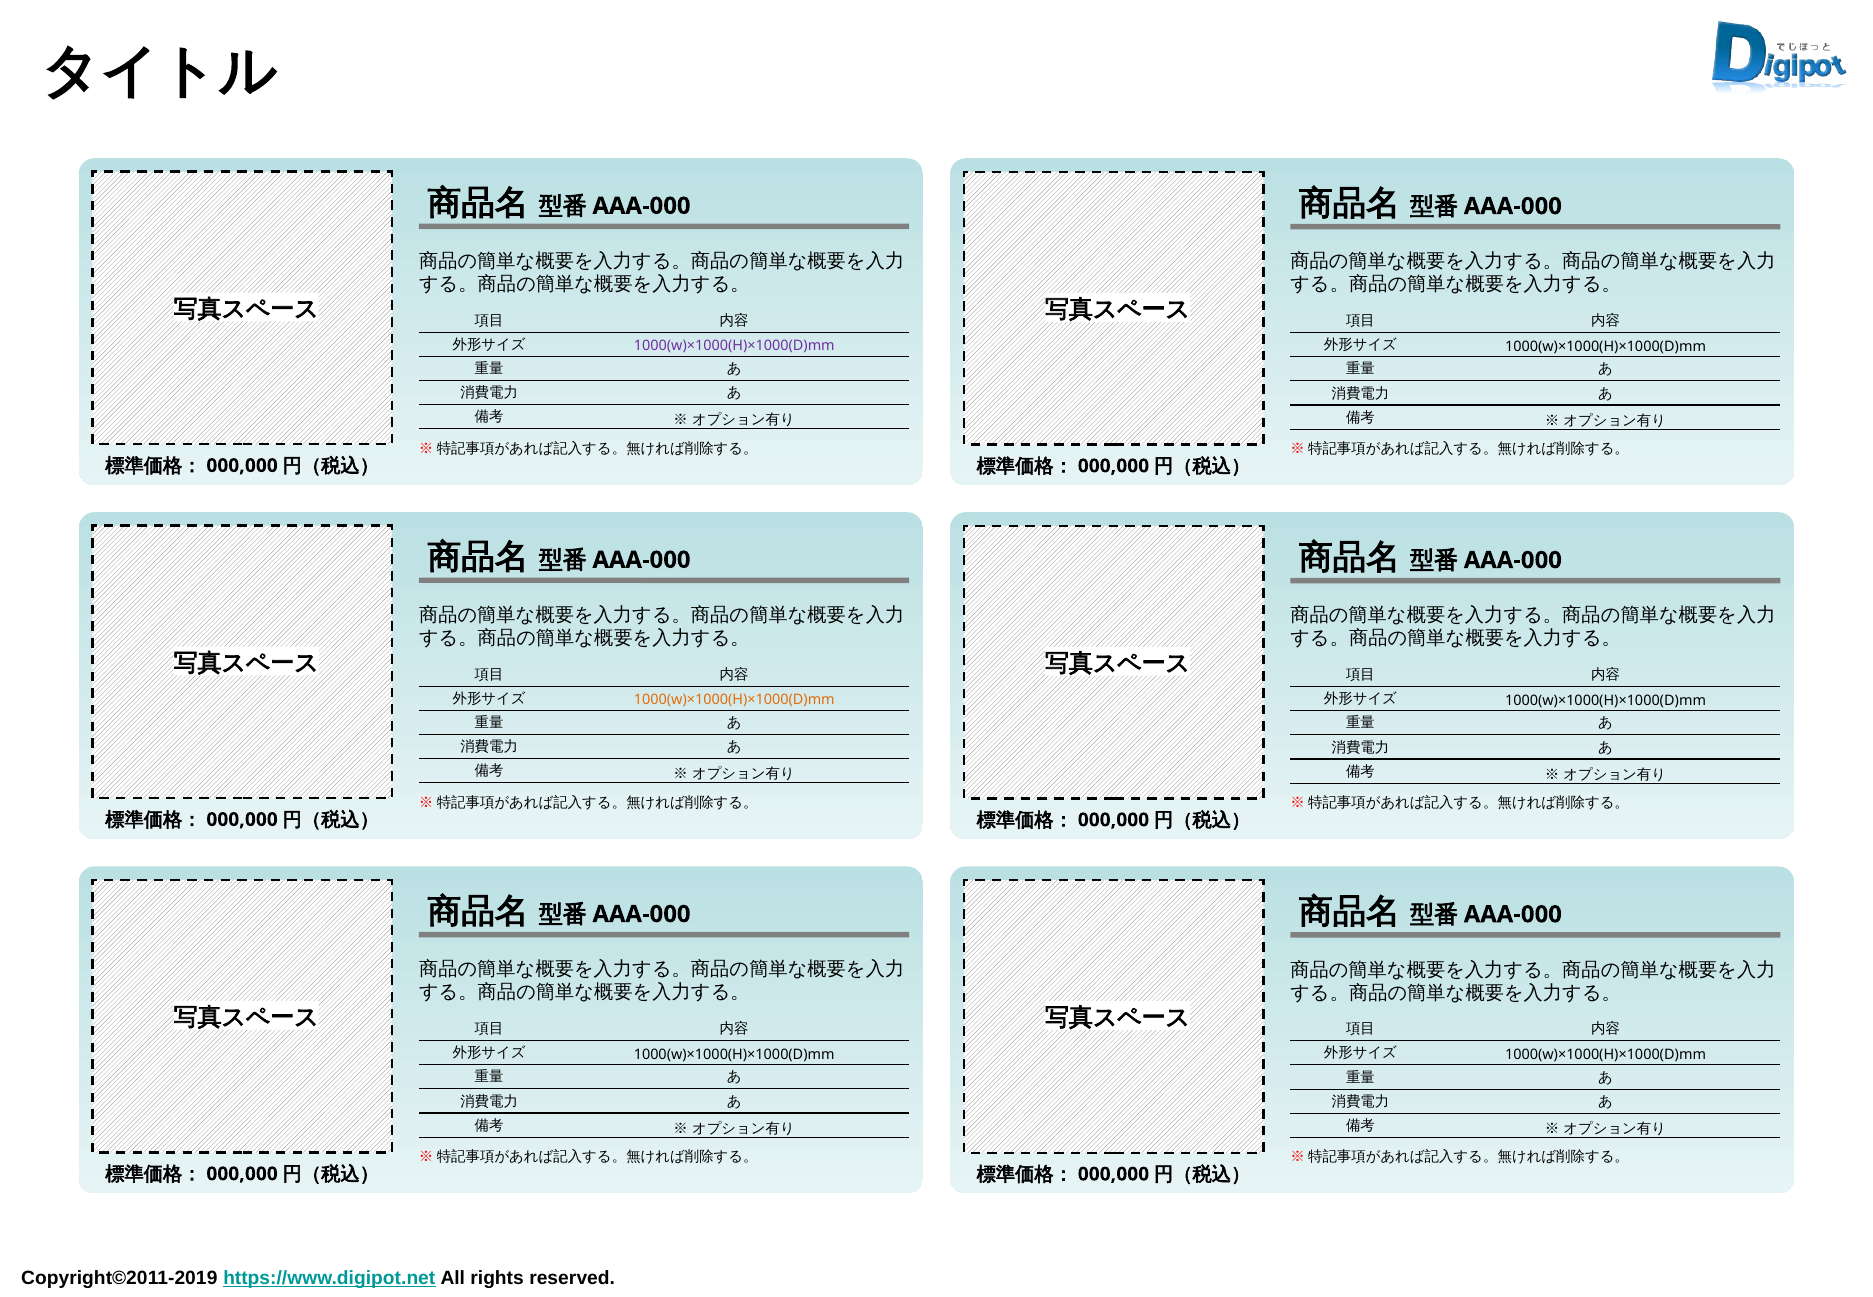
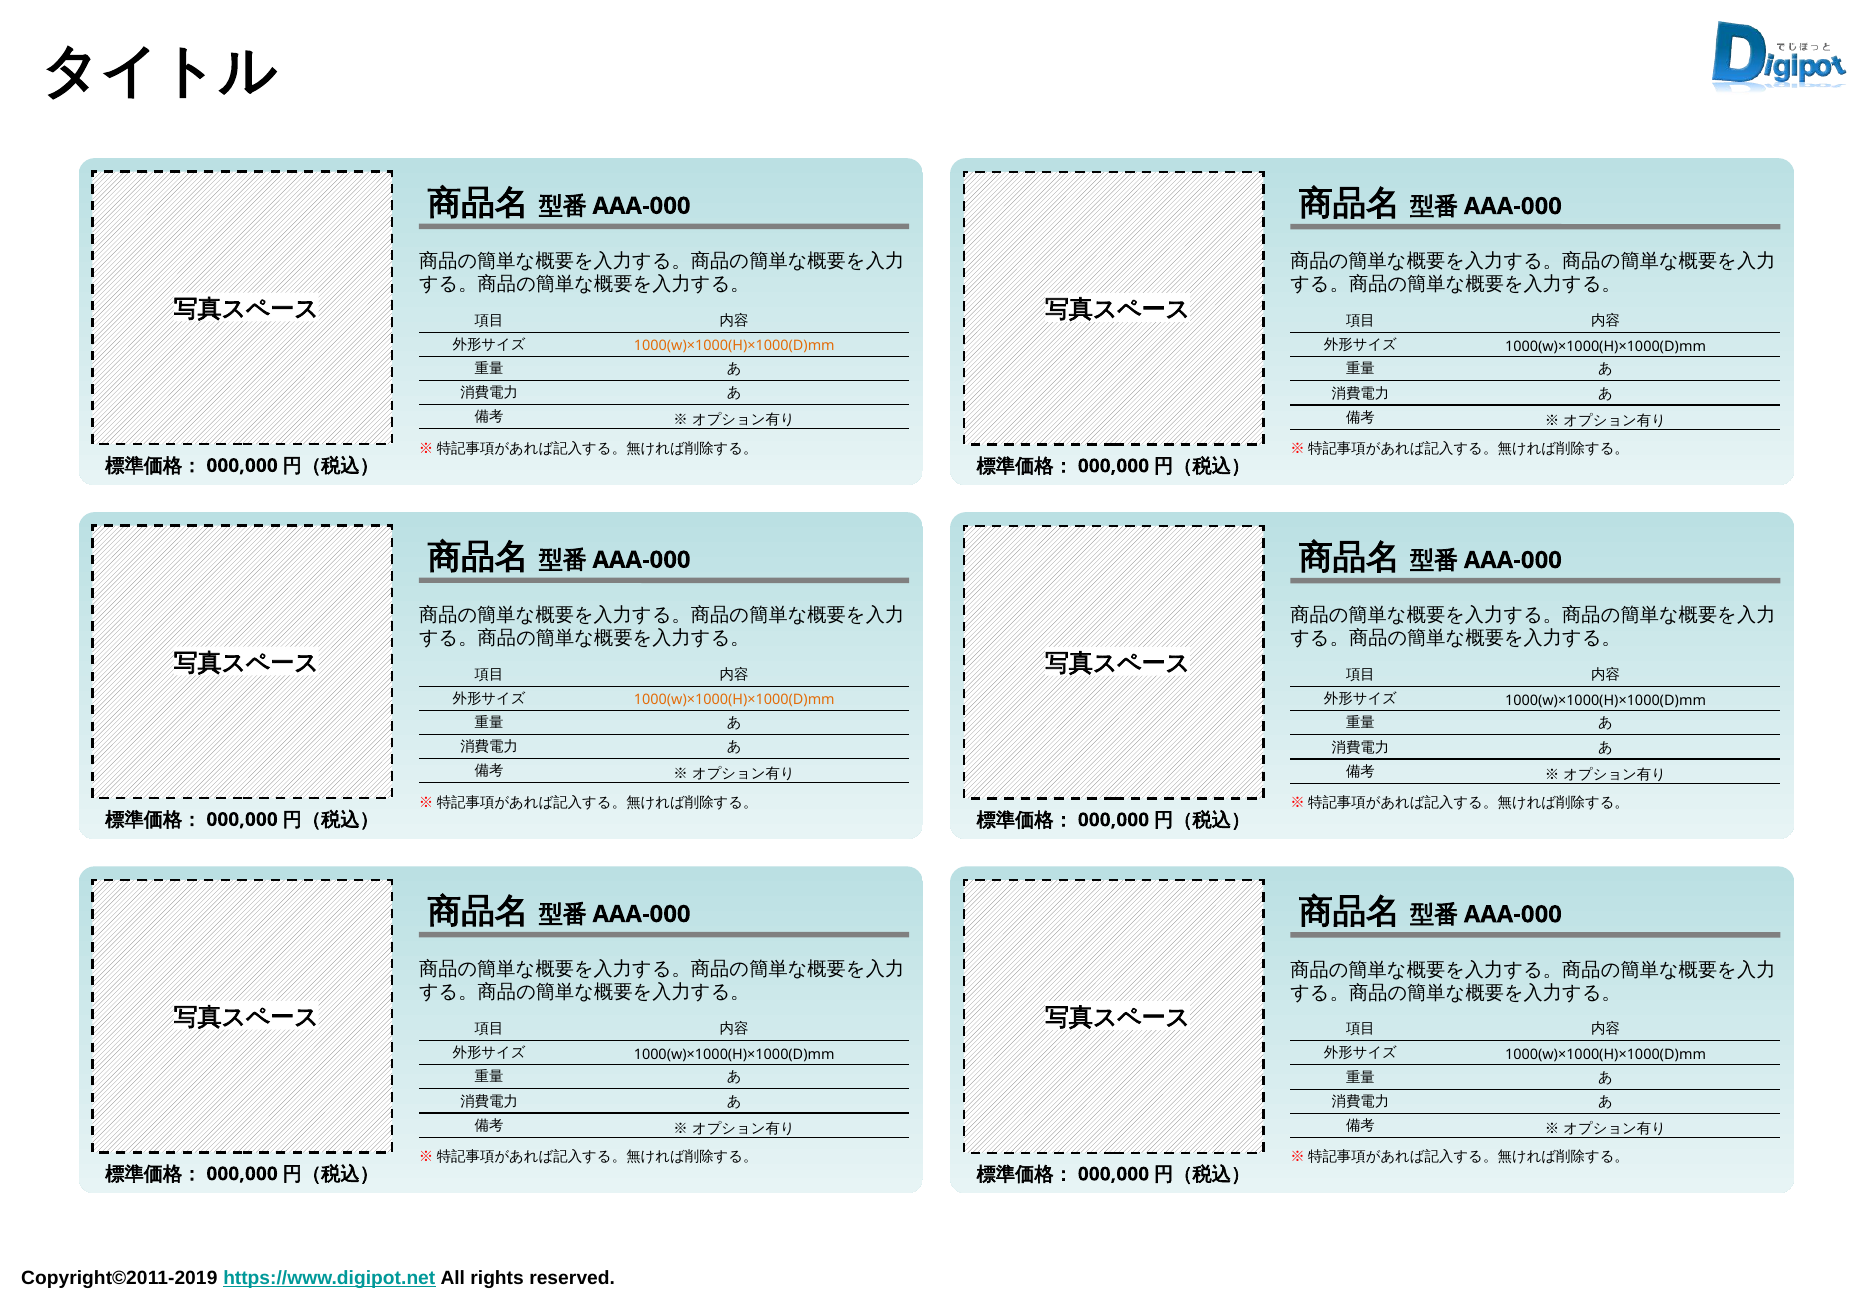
1000(w)×1000(H)×1000(D)mm colour: purple -> orange (734, 346)
